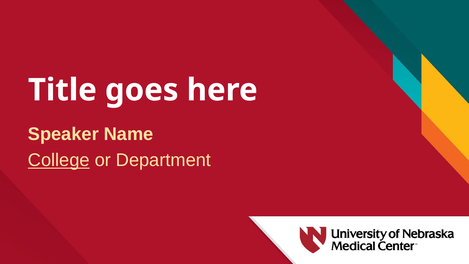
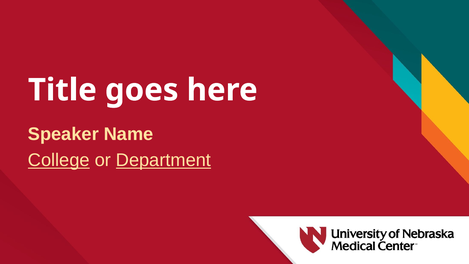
Department underline: none -> present (163, 160)
